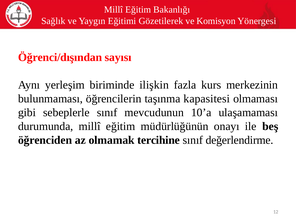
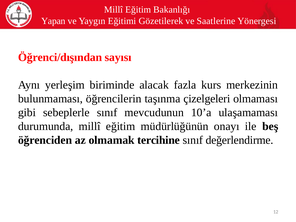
Sağlık: Sağlık -> Yapan (53, 21)
Komisyon: Komisyon -> Saatlerine (216, 21)
ilişkin: ilişkin -> alacak (154, 85)
kapasitesi: kapasitesi -> çizelgeleri (207, 99)
